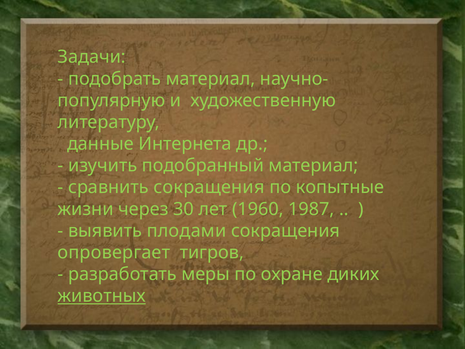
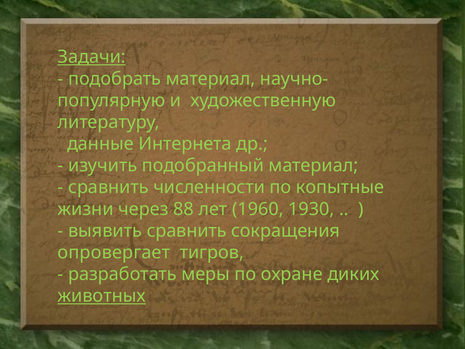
Задачи underline: none -> present (92, 57)
сравнить сокращения: сокращения -> численности (209, 187)
30: 30 -> 88 (184, 209)
1987: 1987 -> 1930 (311, 209)
выявить плодами: плодами -> сравнить (187, 231)
